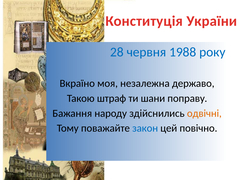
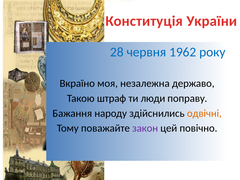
1988: 1988 -> 1962 (183, 52)
шани: шани -> люди (153, 98)
закон colour: blue -> purple (145, 128)
